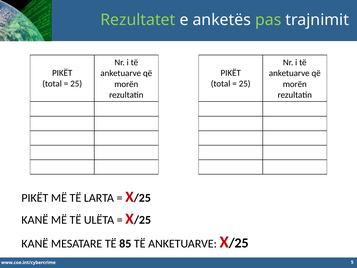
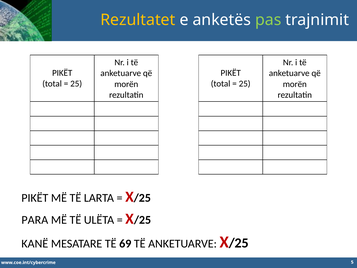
Rezultatet colour: light green -> yellow (138, 20)
KANË: KANË -> PARA (35, 220)
85: 85 -> 69 (125, 244)
